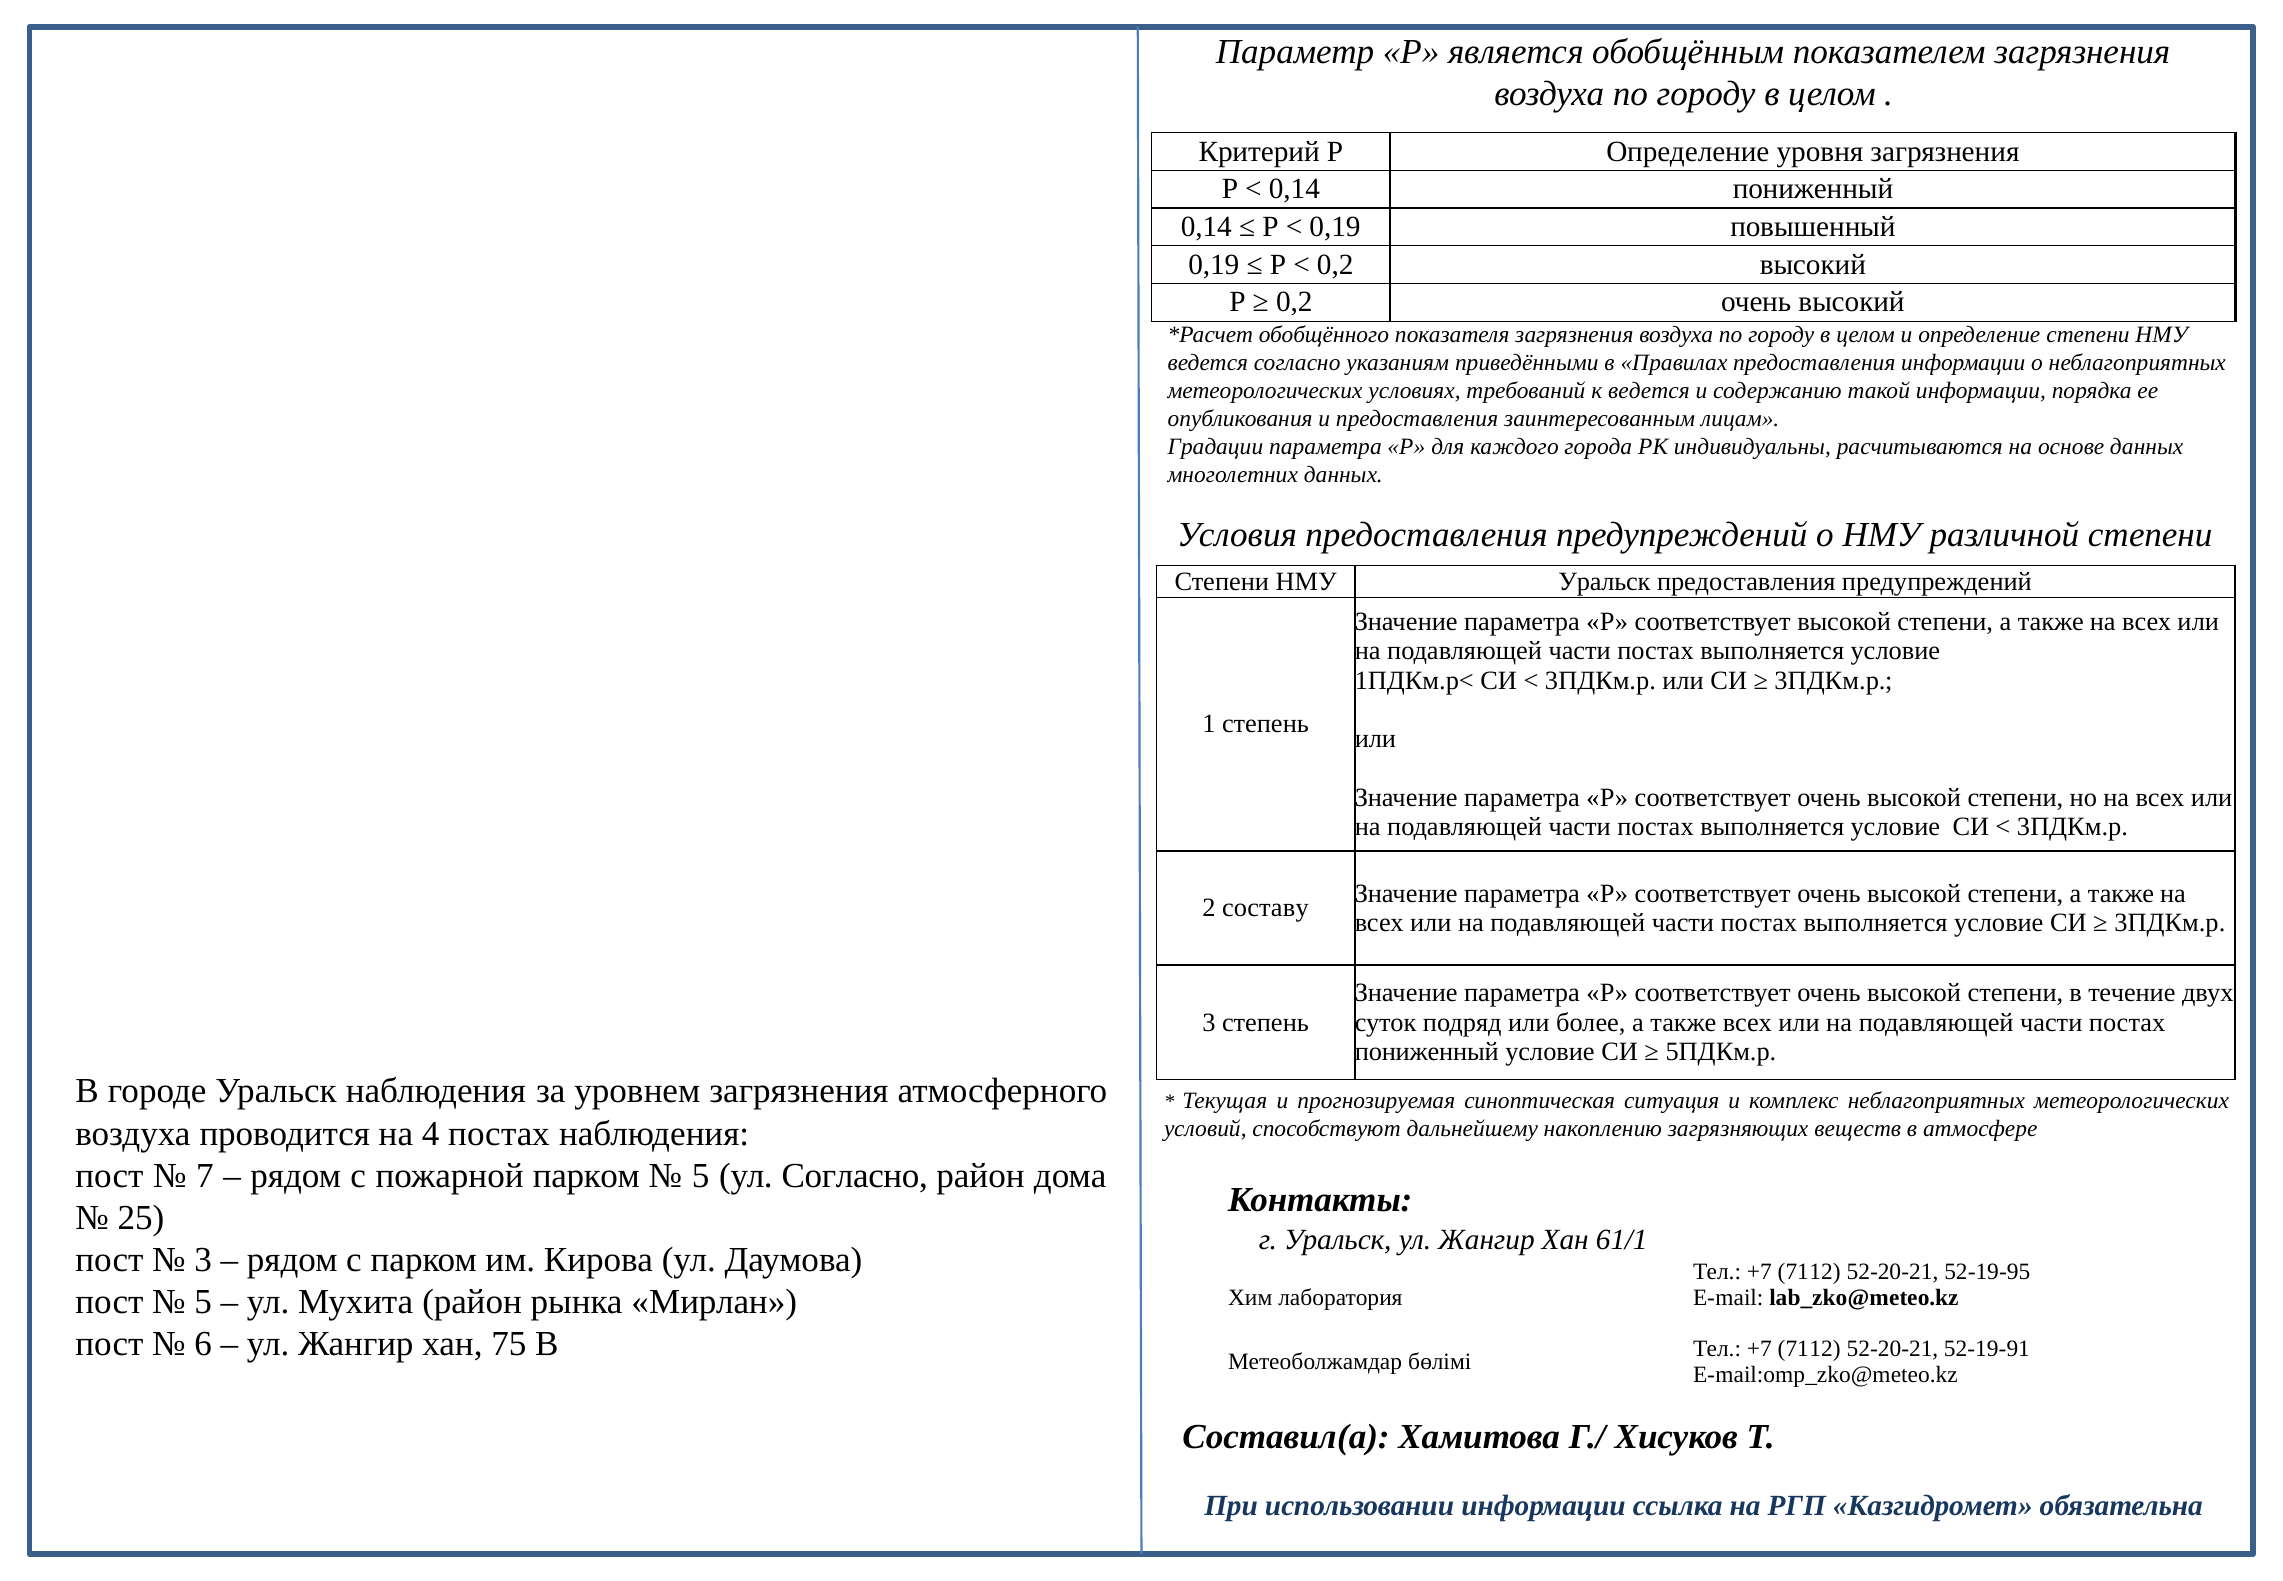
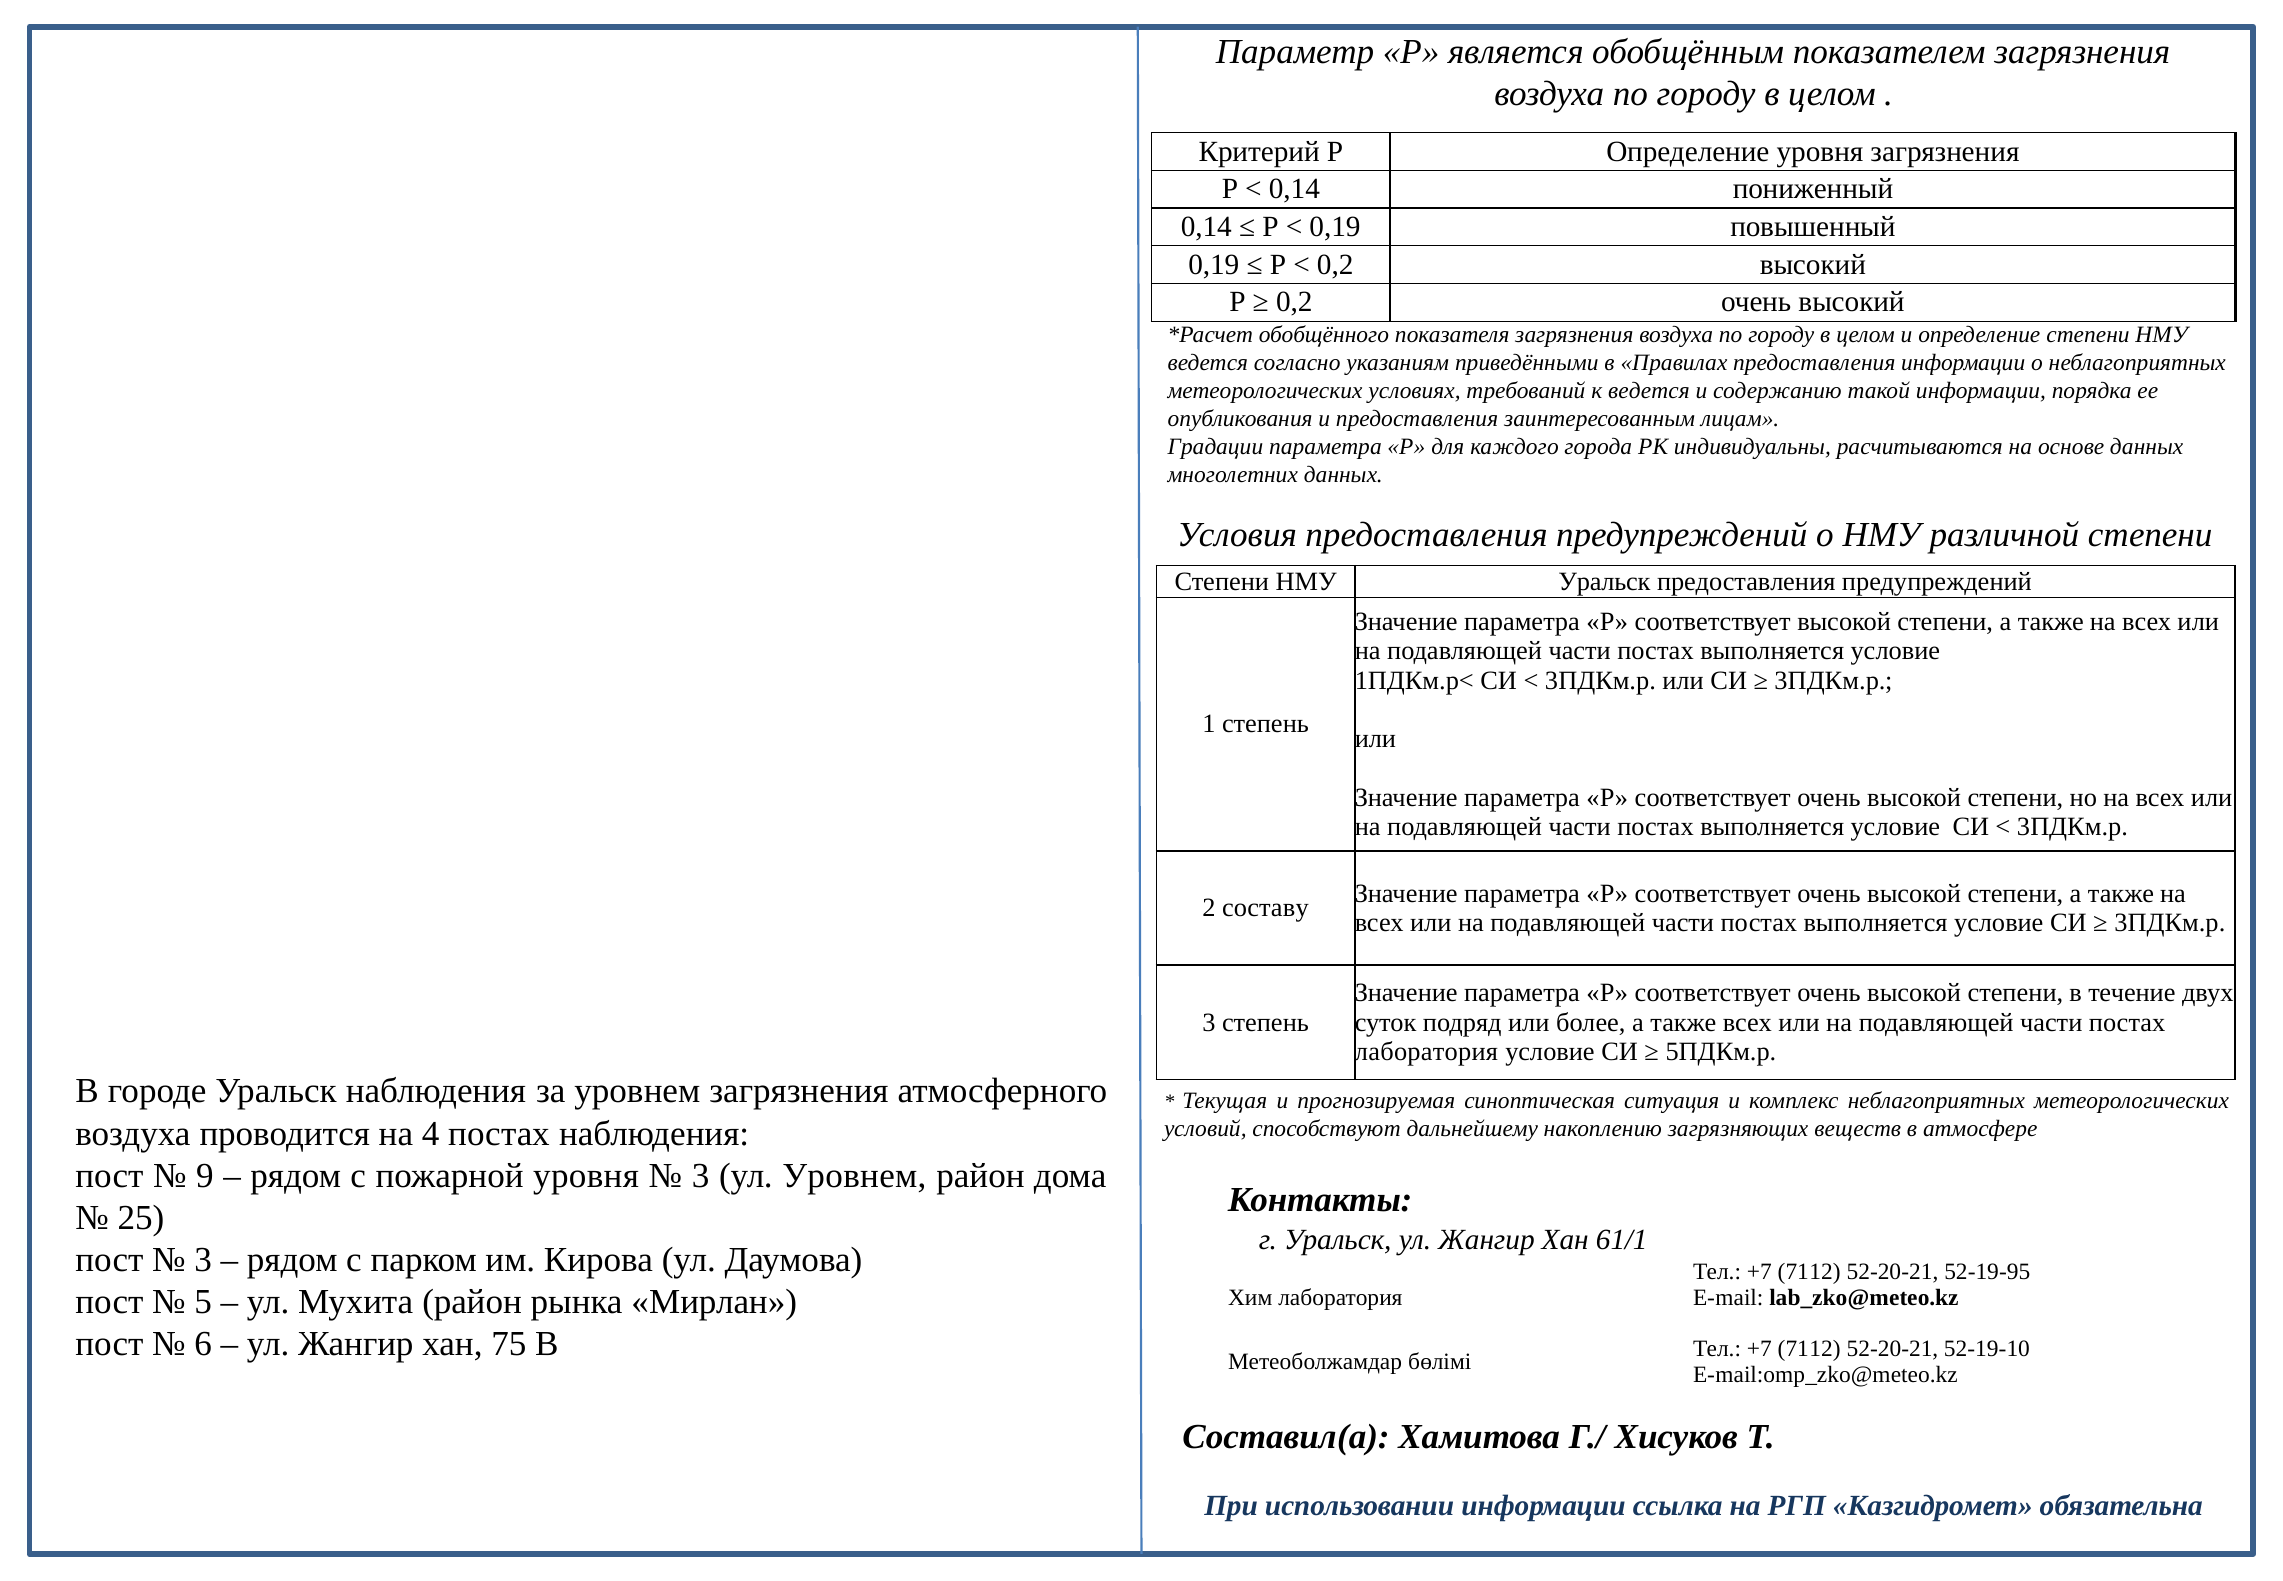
пониженный: пониженный -> лаборатория (1427, 1051)
7: 7 -> 9 (205, 1175)
пожарной парком: парком -> уровня (586, 1175)
5: 5 -> 3 (701, 1175)
ул Согласно: Согласно -> Уровнем (854, 1175)
52-19-91: 52-19-91 -> 52-19-10 (1987, 1349)
